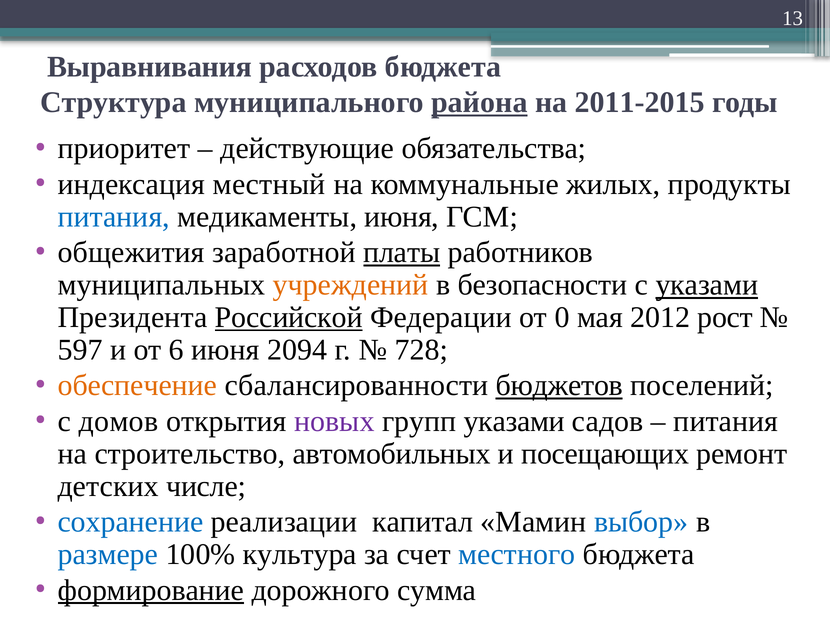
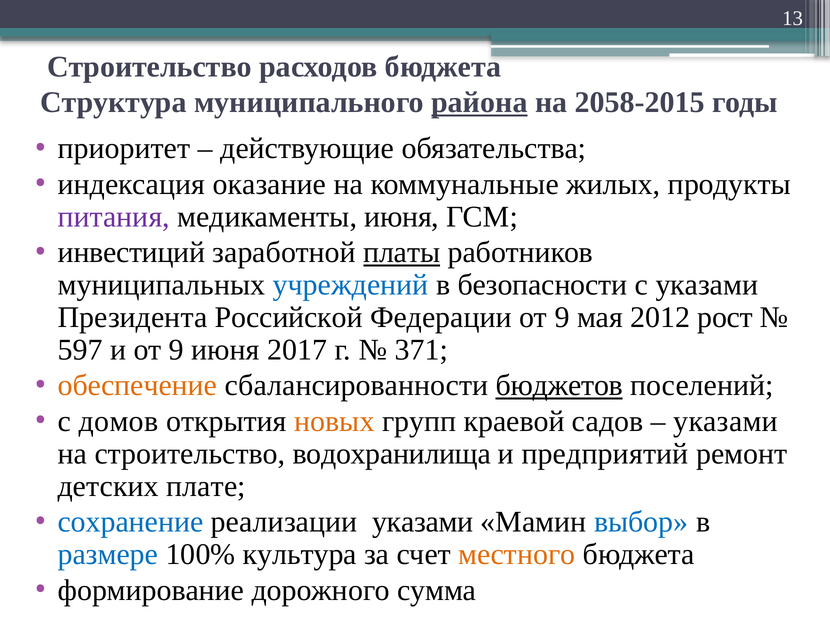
Выравнивания: Выравнивания -> Строительство (150, 67)
2011-2015: 2011-2015 -> 2058-2015 (640, 103)
местный: местный -> оказание (269, 184)
питания colour: blue -> purple (114, 217)
общежития: общежития -> инвестиций (131, 252)
учреждений colour: orange -> blue (351, 285)
указами underline: present -> none (707, 285)
Российской underline: present -> none (289, 317)
Федерации от 0: 0 -> 9 (562, 317)
и от 6: 6 -> 9 (176, 349)
2094: 2094 -> 2017 (297, 349)
728: 728 -> 371 (421, 349)
новых colour: purple -> orange (334, 421)
групп указами: указами -> краевой (514, 421)
питания: питания -> указами (726, 421)
автомобильных: автомобильных -> водохранилища (392, 453)
посещающих: посещающих -> предприятий (605, 453)
числе: числе -> плате (206, 486)
реализации капитал: капитал -> указами (423, 522)
местного colour: blue -> orange (517, 554)
формирование underline: present -> none (151, 590)
